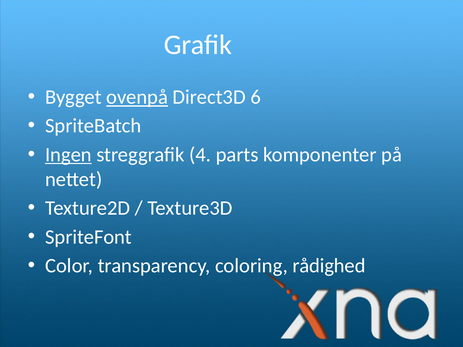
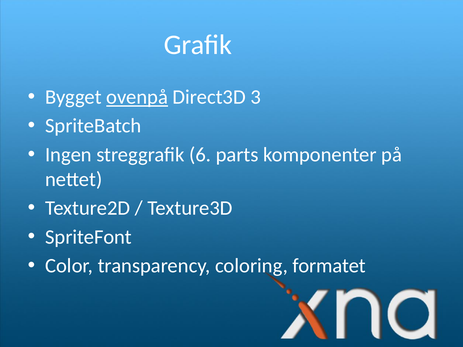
6: 6 -> 3 (256, 97)
Ingen underline: present -> none (68, 155)
4: 4 -> 6 (200, 155)
rådighed: rådighed -> formatet (329, 266)
